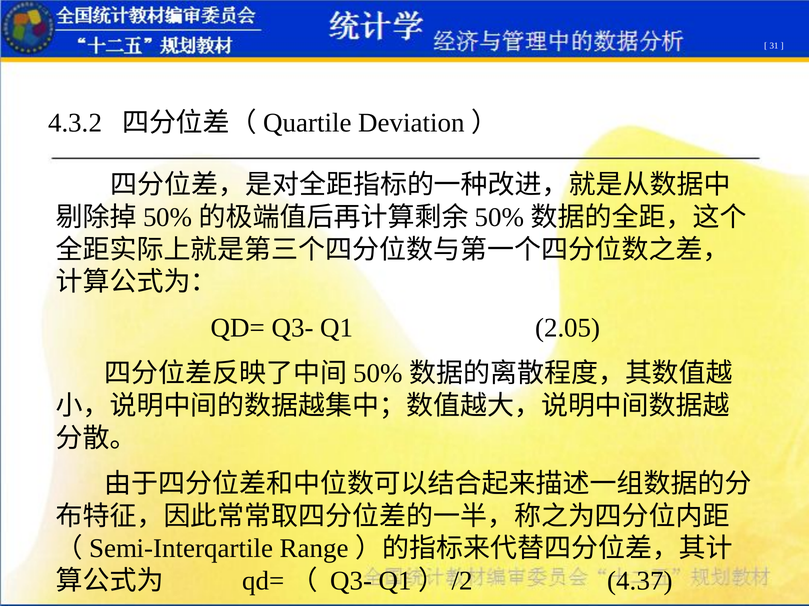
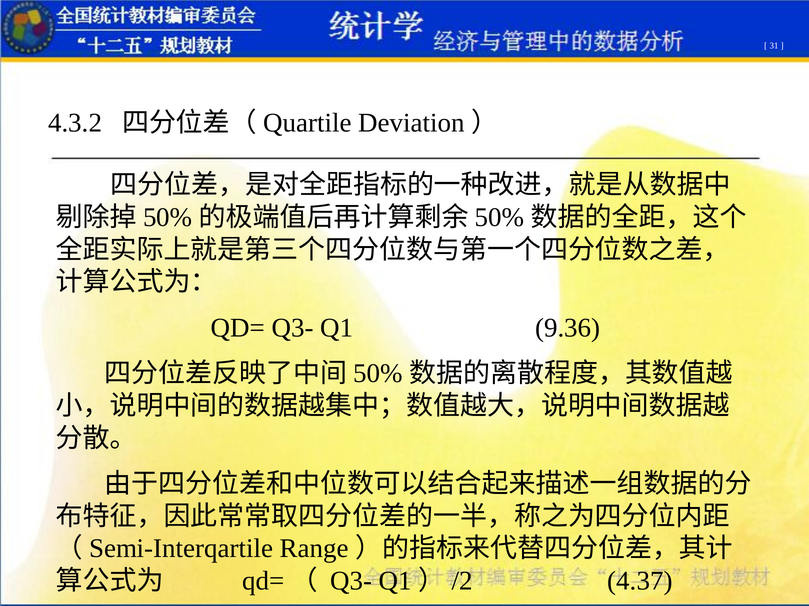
2.05: 2.05 -> 9.36 (568, 328)
